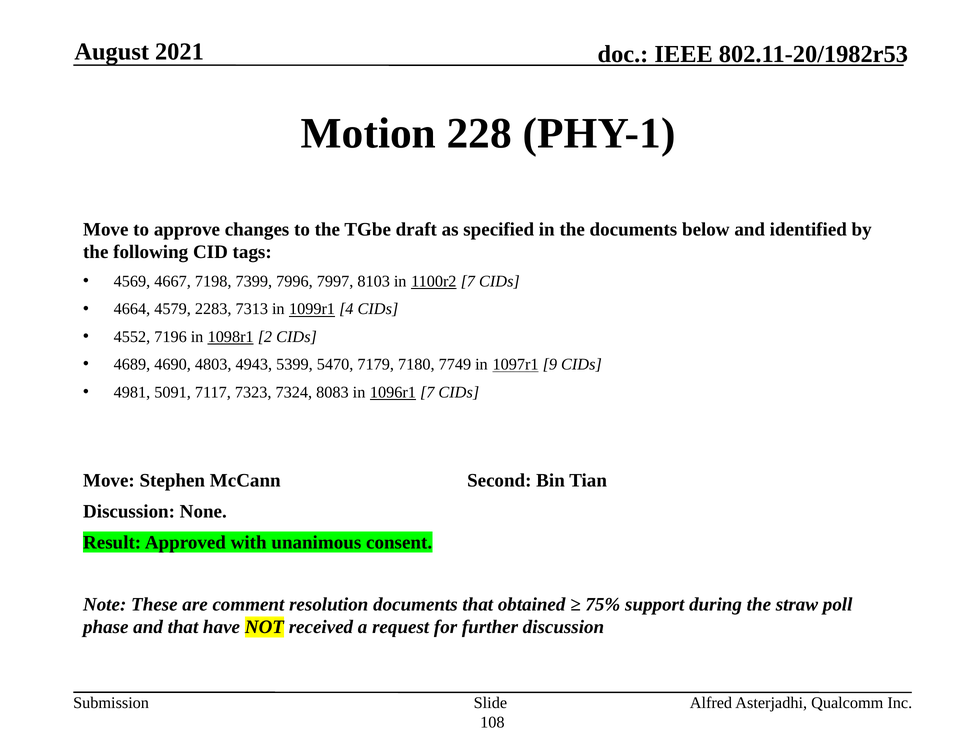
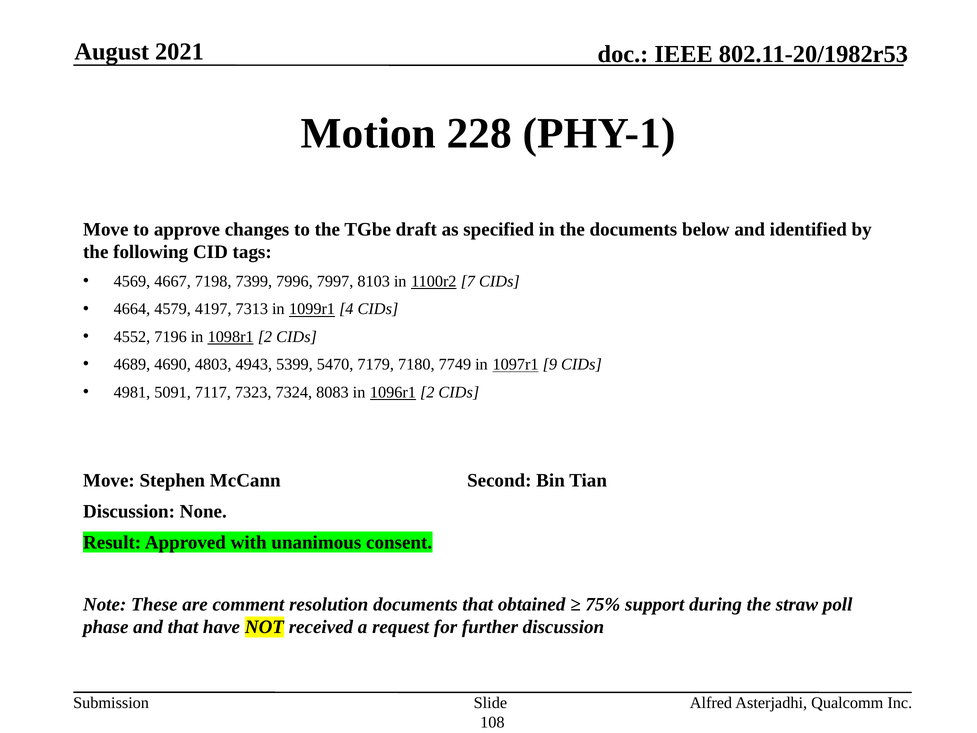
2283: 2283 -> 4197 (213, 309)
1096r1 7: 7 -> 2 (427, 392)
